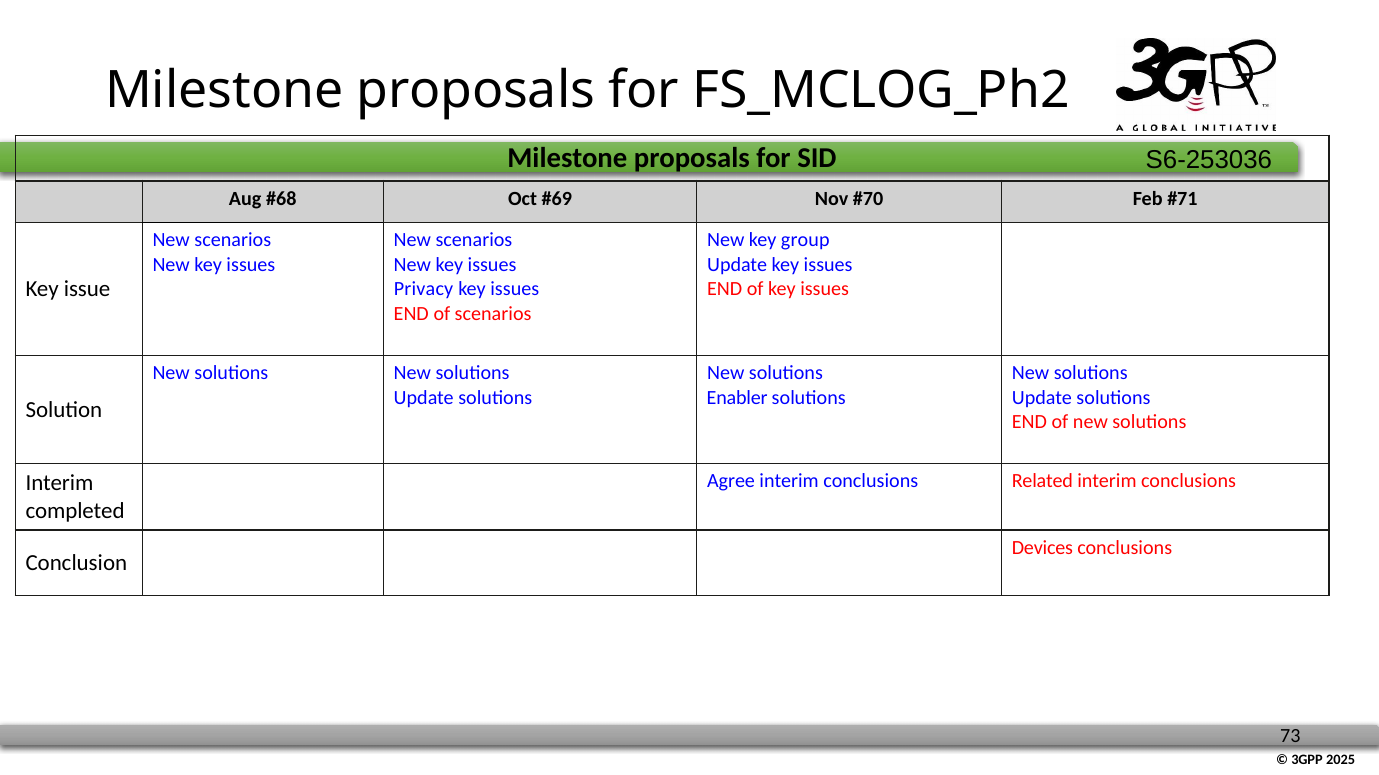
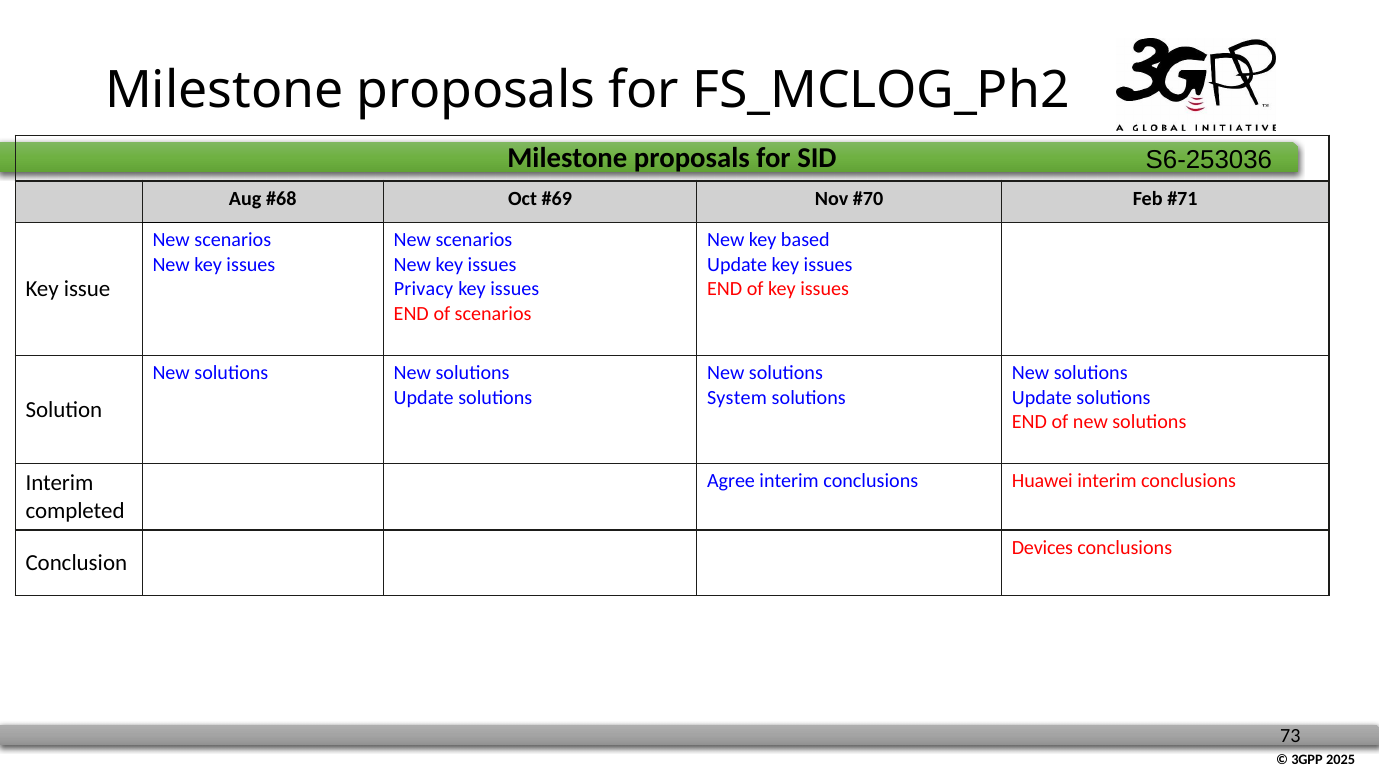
group: group -> based (805, 241)
Enabler: Enabler -> System (737, 398)
Related: Related -> Huawei (1042, 482)
